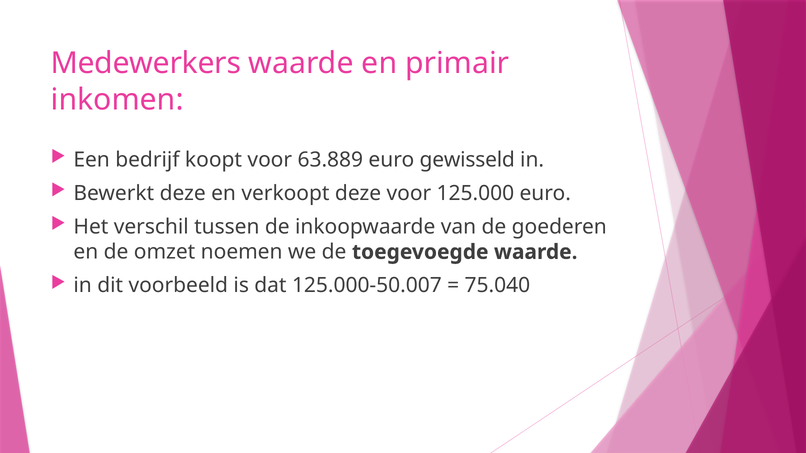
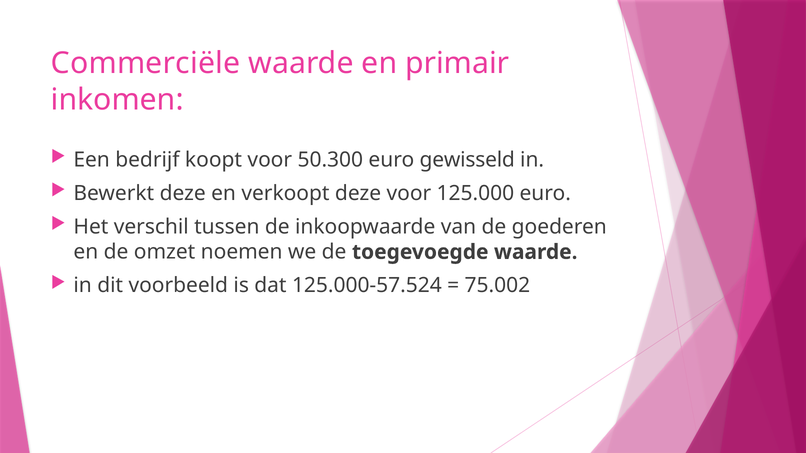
Medewerkers: Medewerkers -> Commerciële (146, 64)
63.889: 63.889 -> 50.300 (330, 160)
125.000-50.007: 125.000-50.007 -> 125.000-57.524 (367, 286)
75.040: 75.040 -> 75.002 (497, 286)
